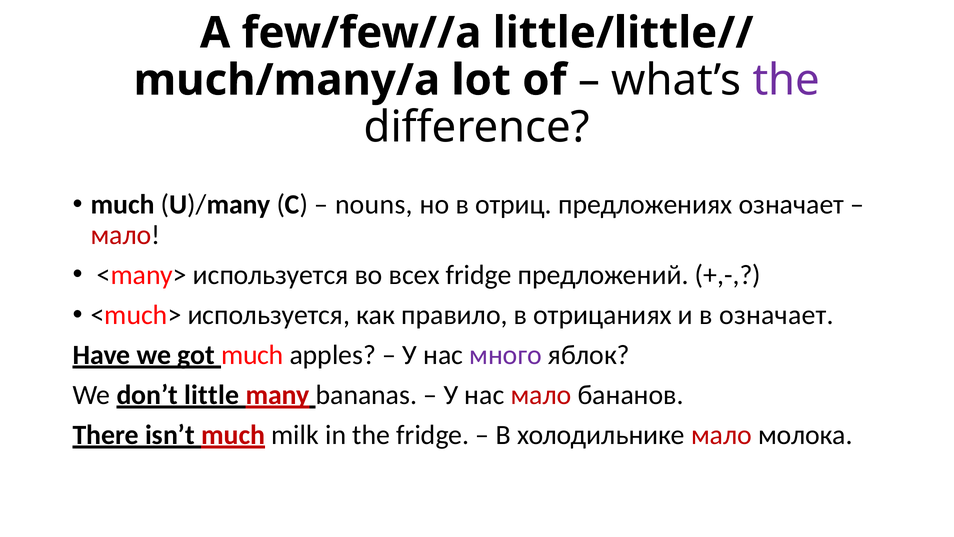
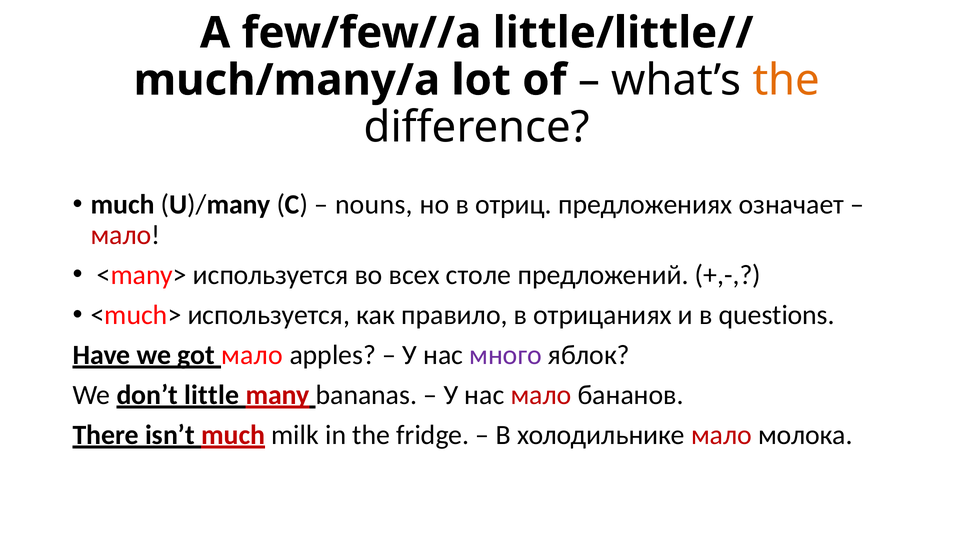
the colour: purple -> orange (786, 80)
всех fridge: fridge -> столе (479, 275)
в означает: означает -> questions (777, 315)
got much: much -> мало (252, 355)
